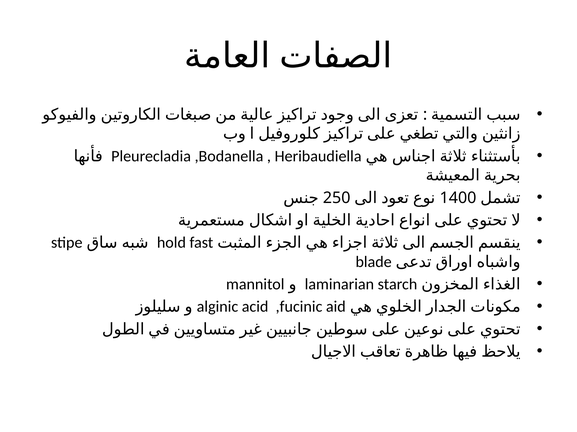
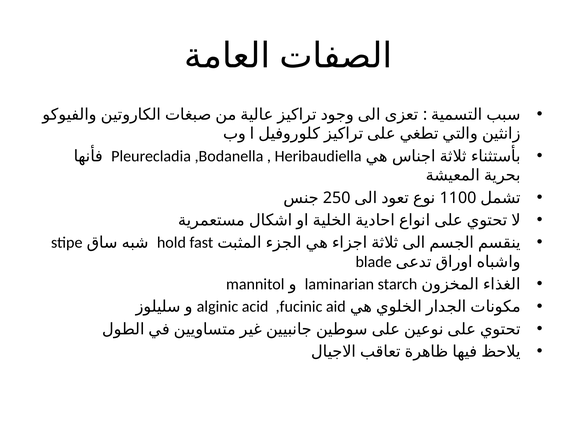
1400: 1400 -> 1100 (458, 198)
